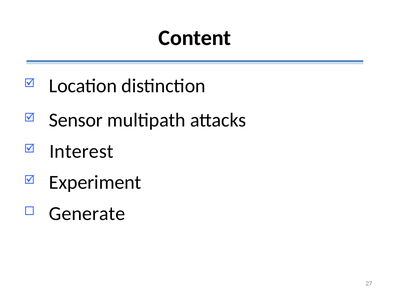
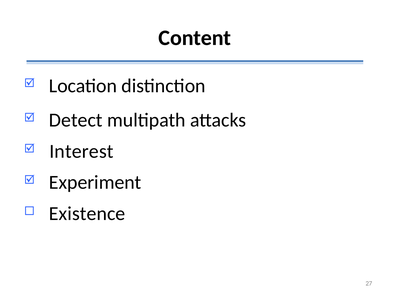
Sensor: Sensor -> Detect (76, 120)
Generate: Generate -> Existence (87, 214)
